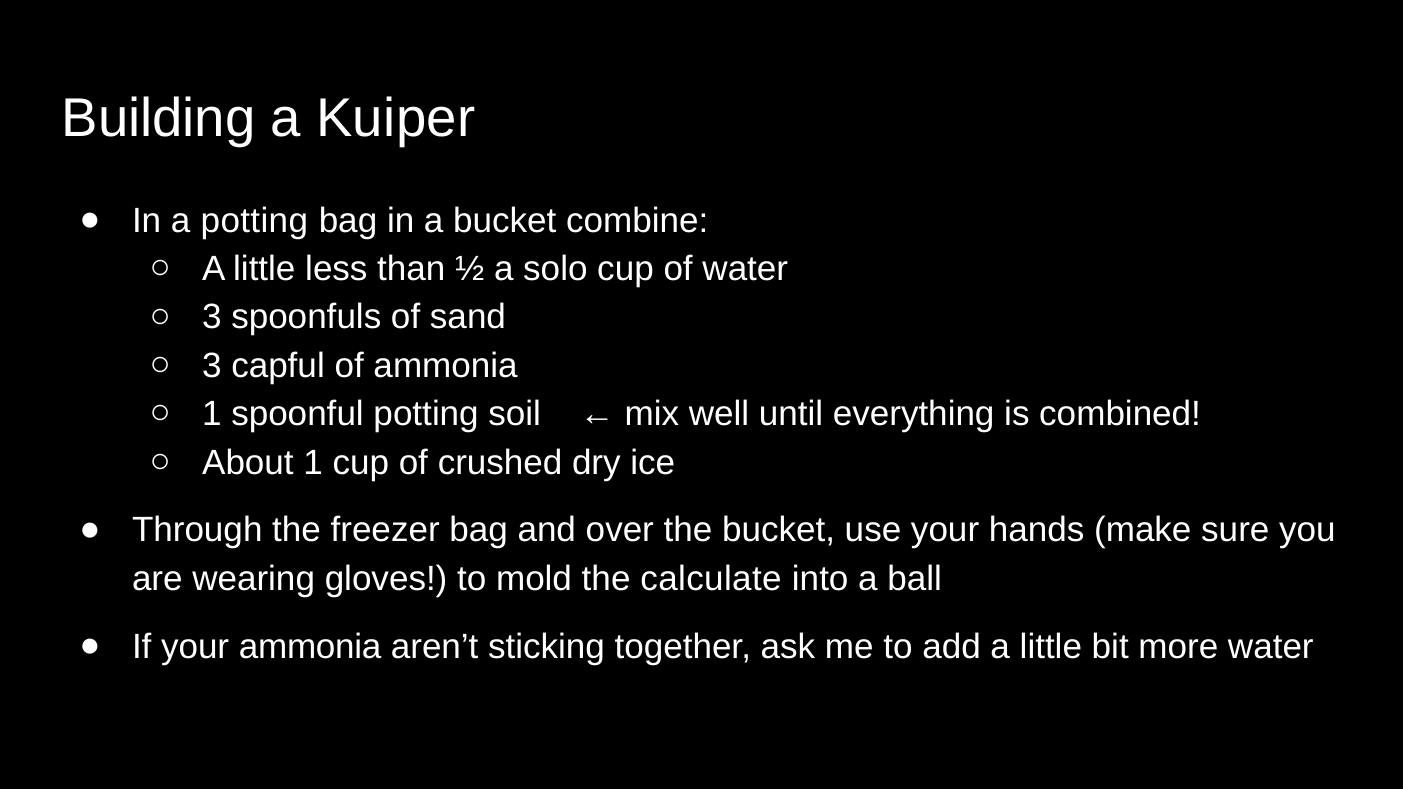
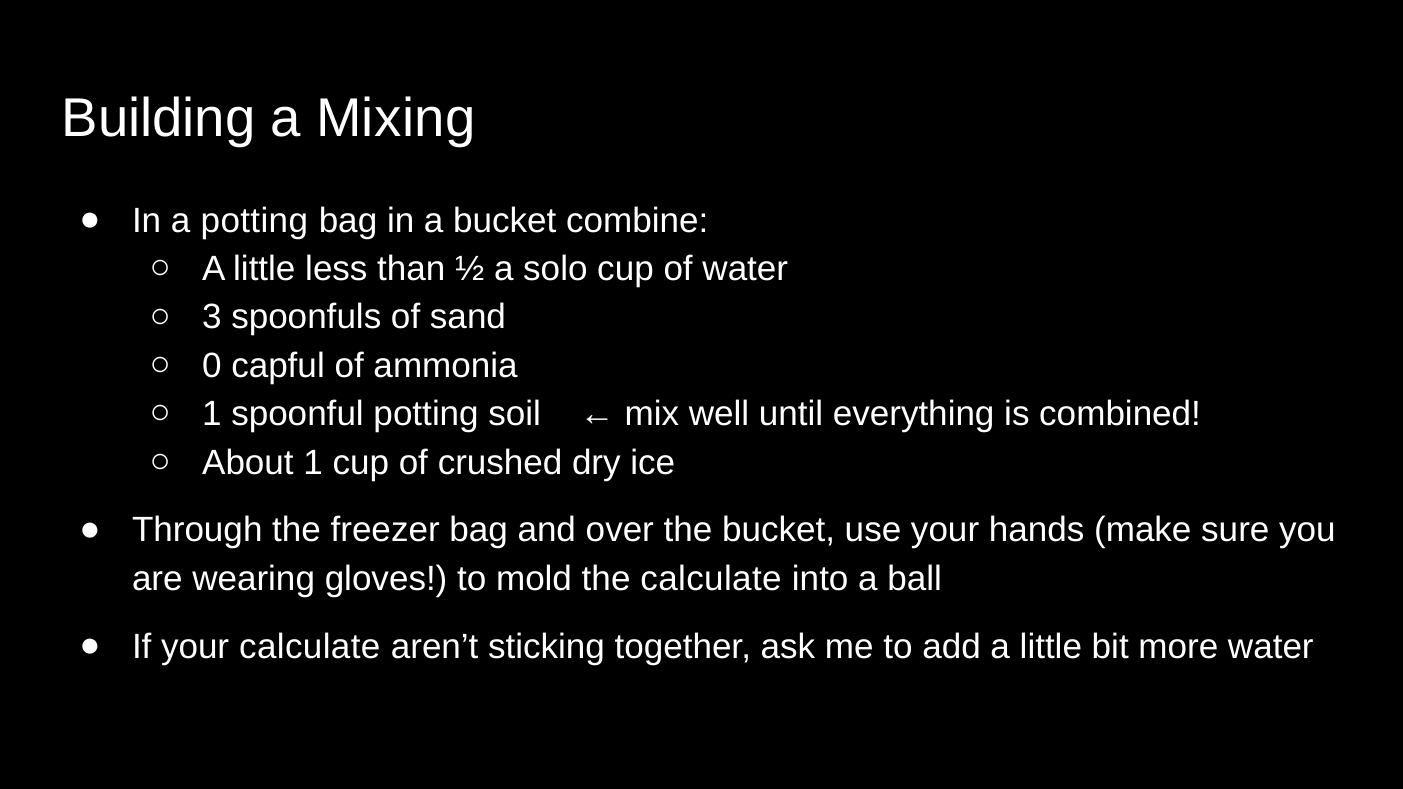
Kuiper: Kuiper -> Mixing (396, 119)
3: 3 -> 0 (212, 366)
your ammonia: ammonia -> calculate (310, 647)
